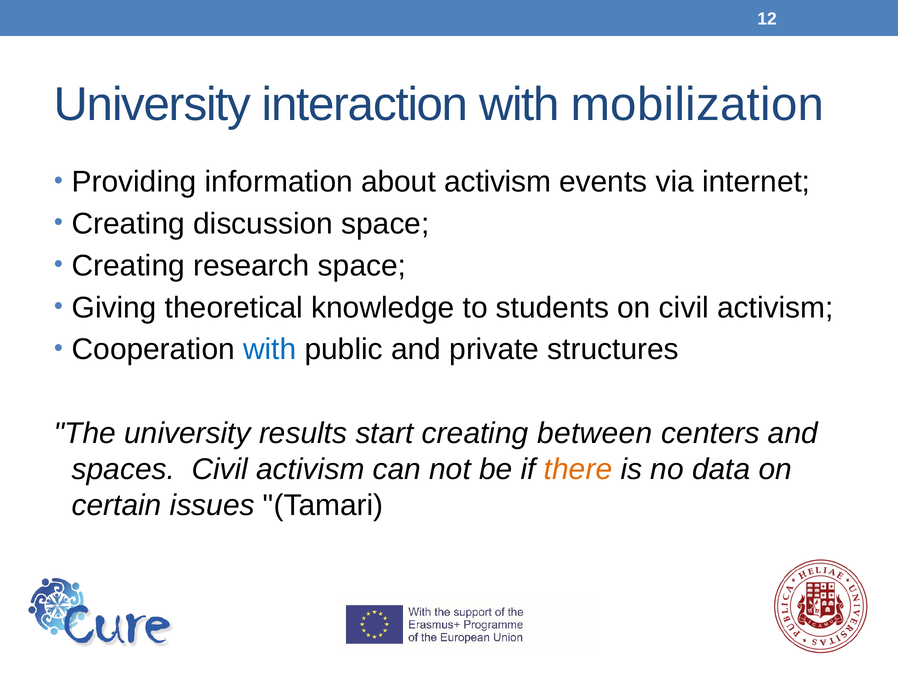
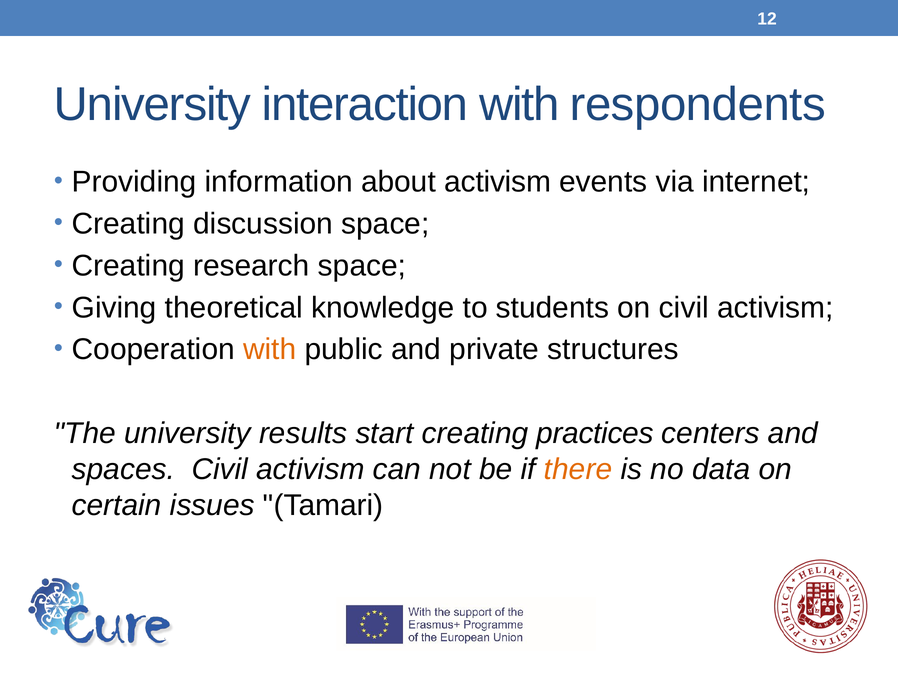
mobilization: mobilization -> respondents (698, 104)
with colour: blue -> orange (270, 349)
between: between -> practices (595, 433)
